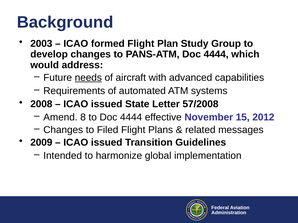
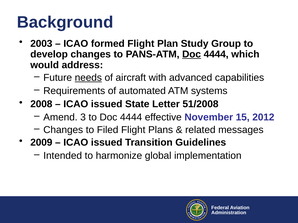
Doc underline: none -> present (192, 54)
57/2008: 57/2008 -> 51/2008 (200, 104)
8: 8 -> 3 (83, 117)
